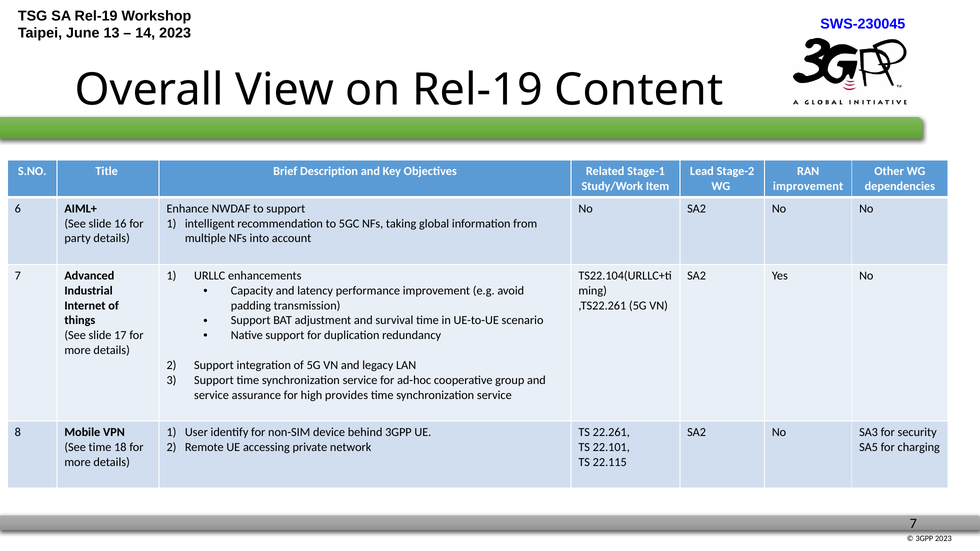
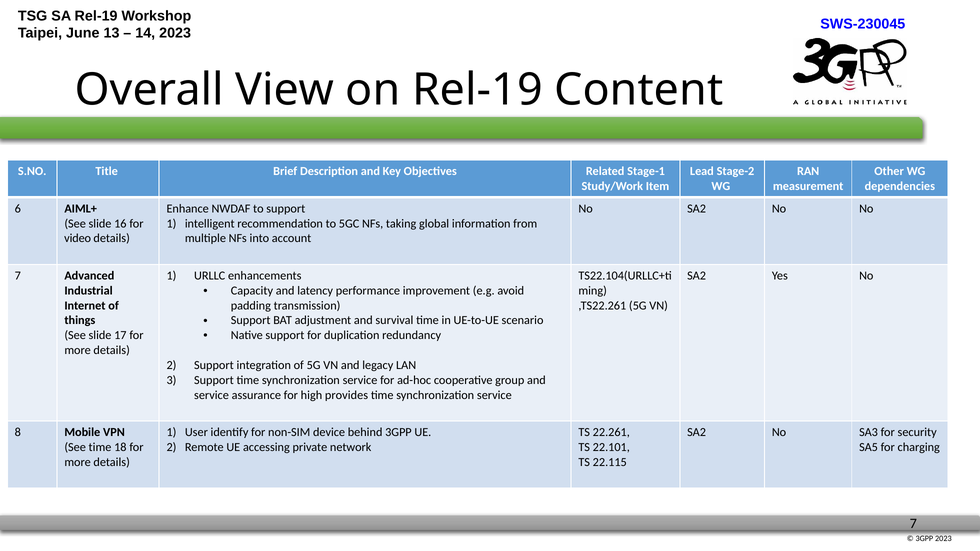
improvement: improvement -> measurement (808, 186)
party: party -> video (78, 239)
